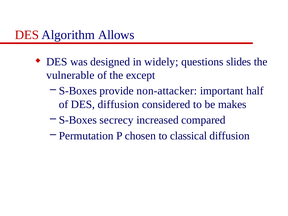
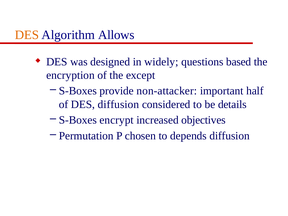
DES colour: red -> orange (27, 35)
slides: slides -> based (239, 62)
vulnerable: vulnerable -> encryption (70, 75)
makes: makes -> details (232, 104)
secrecy: secrecy -> encrypt (117, 120)
compared: compared -> objectives (203, 120)
classical: classical -> depends (188, 136)
